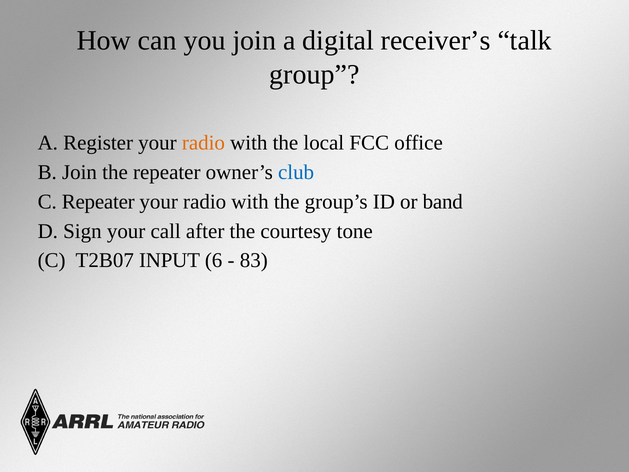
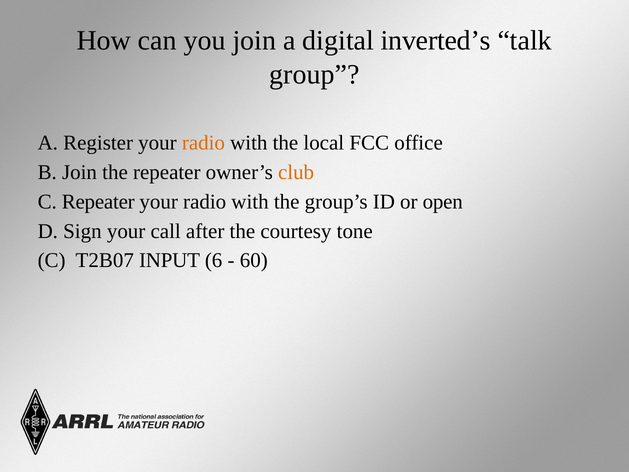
receiver’s: receiver’s -> inverted’s (436, 41)
club colour: blue -> orange (296, 172)
band: band -> open (443, 202)
83: 83 -> 60 (254, 260)
